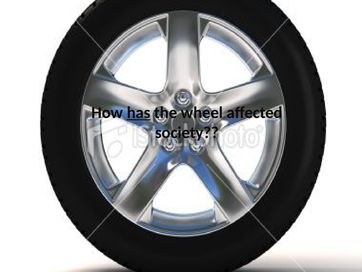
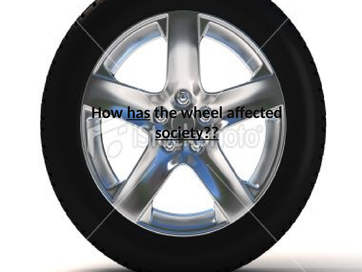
society underline: none -> present (187, 132)
